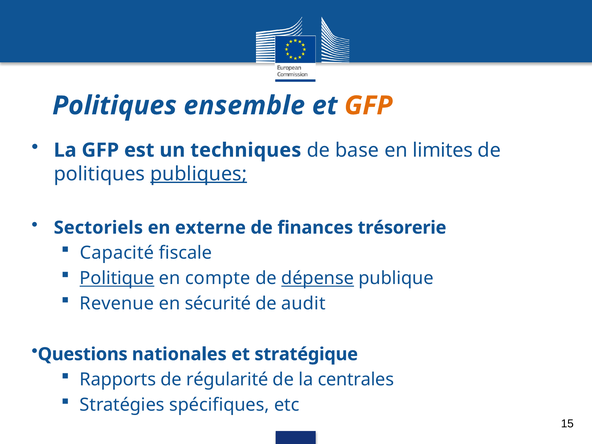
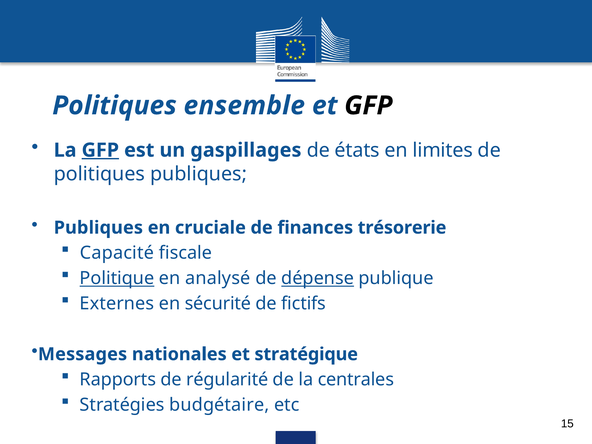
GFP colour: orange -> black (368, 106)
GFP underline: none -> present (100, 150)
techniques: techniques -> gaspillages (246, 150)
base: base -> états (357, 150)
publiques underline: present -> none (199, 174)
Sectoriels: Sectoriels -> Publiques (98, 228)
externe: externe -> cruciale (210, 228)
compte: compte -> analysé (218, 278)
Revenue: Revenue -> Externes (117, 304)
audit: audit -> fictifs (304, 304)
Questions: Questions -> Messages (83, 354)
spécifiques: spécifiques -> budgétaire (219, 405)
